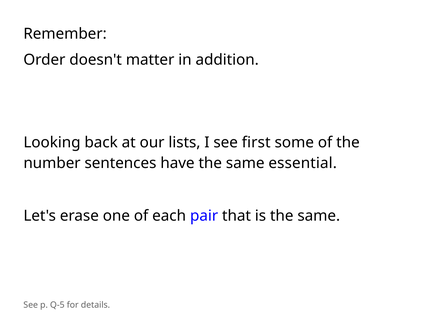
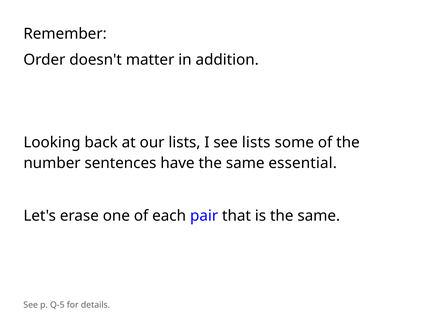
see first: first -> lists (256, 142)
